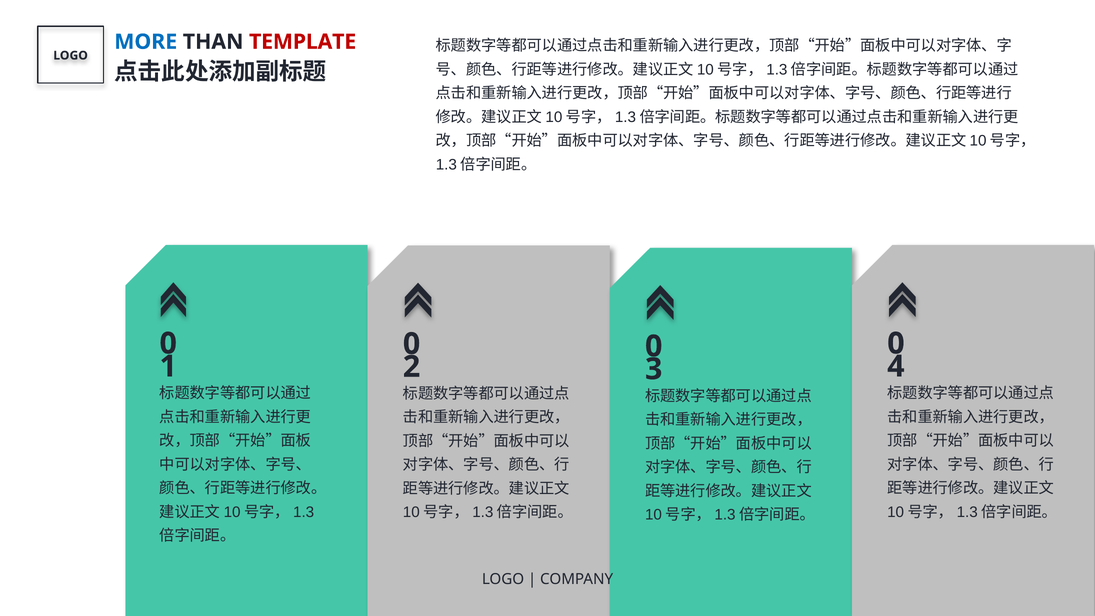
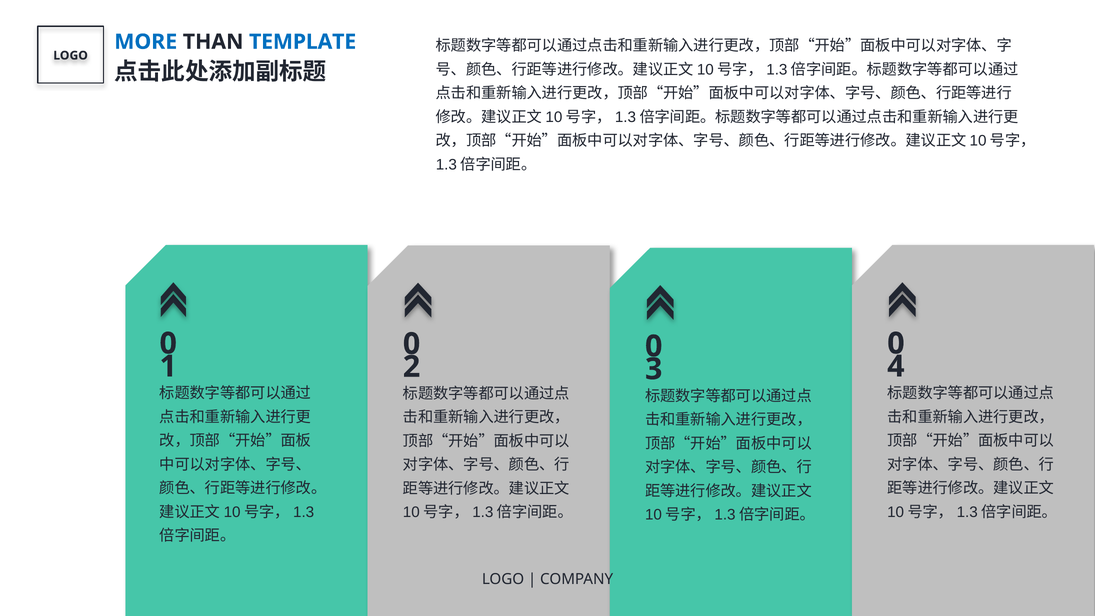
TEMPLATE colour: red -> blue (303, 42)
